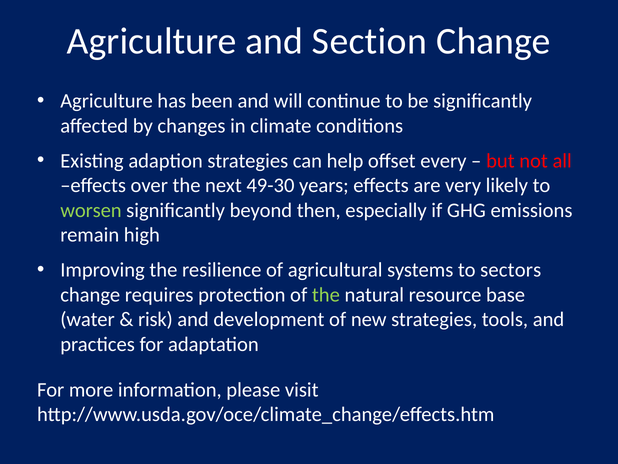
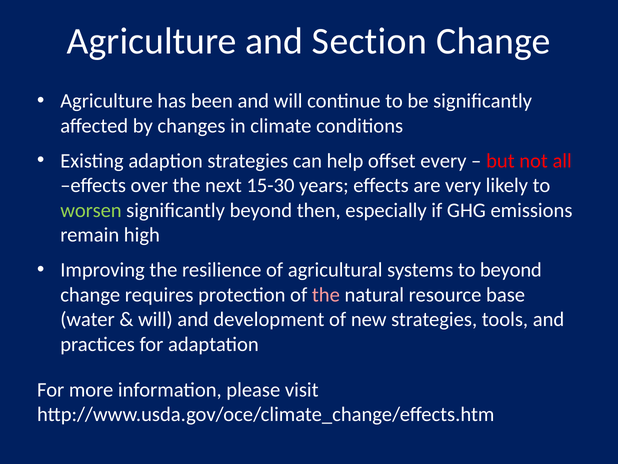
49-30: 49-30 -> 15-30 (270, 185)
to sectors: sectors -> beyond (511, 270)
the colour: light green -> pink (326, 295)
risk: risk -> will (155, 319)
